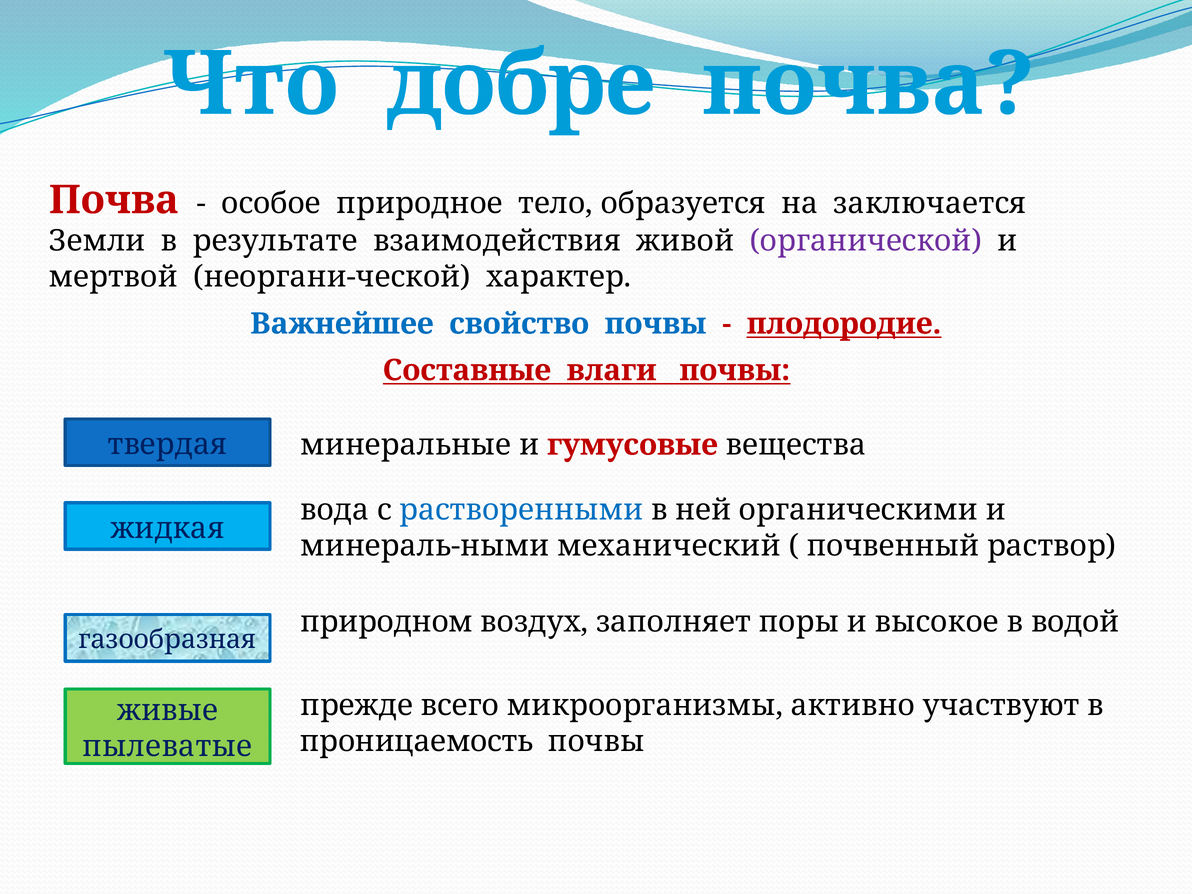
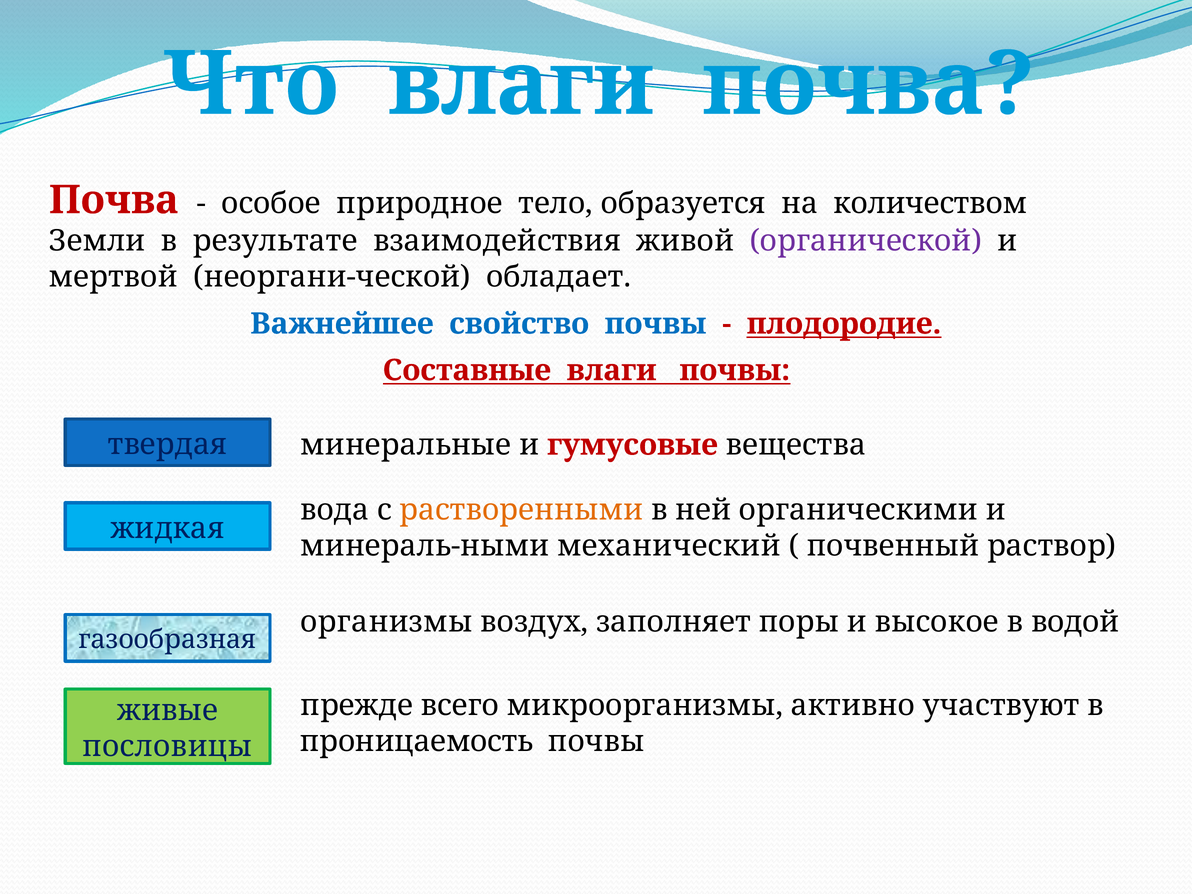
Что добре: добре -> влаги (521, 84)
заключается: заключается -> количеством (930, 203)
характер: характер -> обладает (559, 277)
растворенными colour: blue -> orange (521, 510)
природном: природном -> организмы (386, 622)
пылеватые: пылеватые -> пословицы (167, 746)
